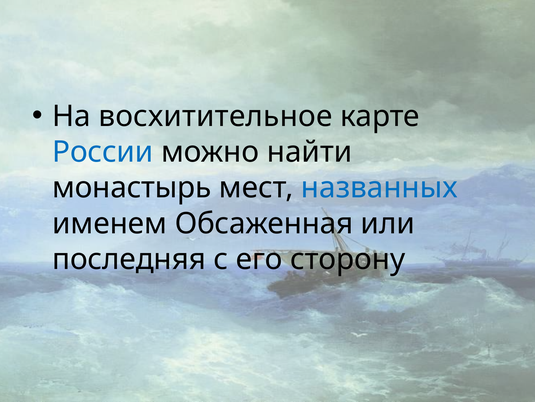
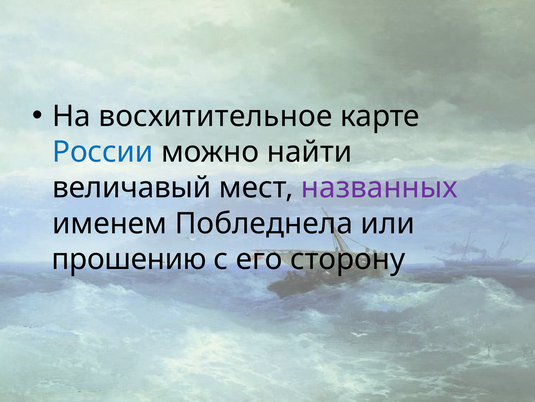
монастырь: монастырь -> величавый (132, 187)
названных colour: blue -> purple (379, 187)
Обсаженная: Обсаженная -> Побледнела (264, 223)
последняя: последняя -> прошению (129, 259)
